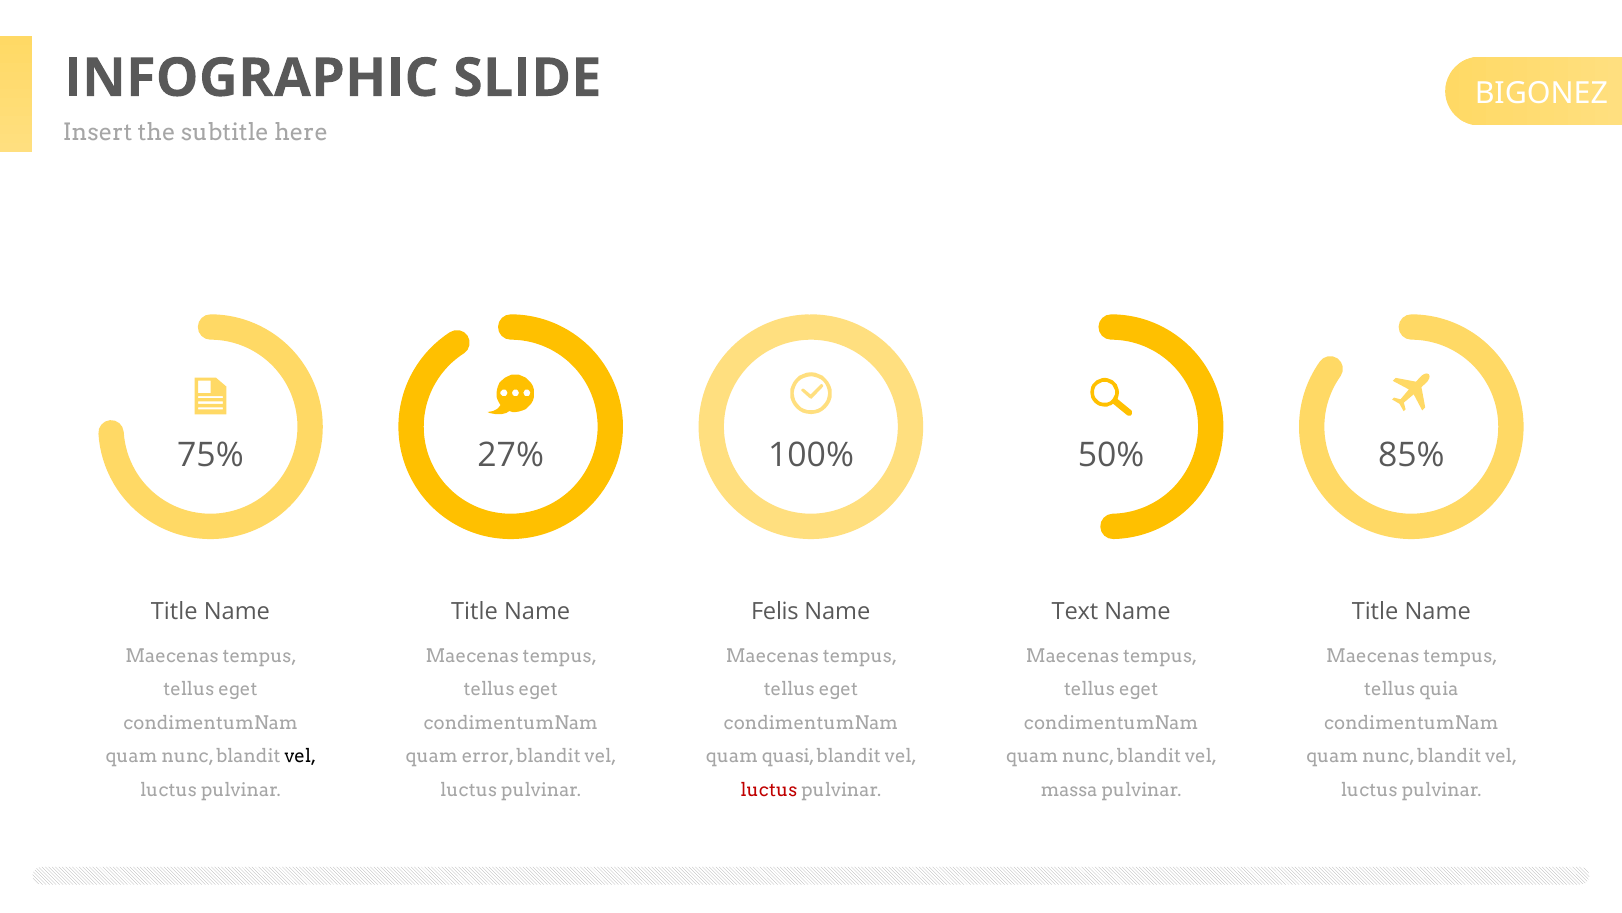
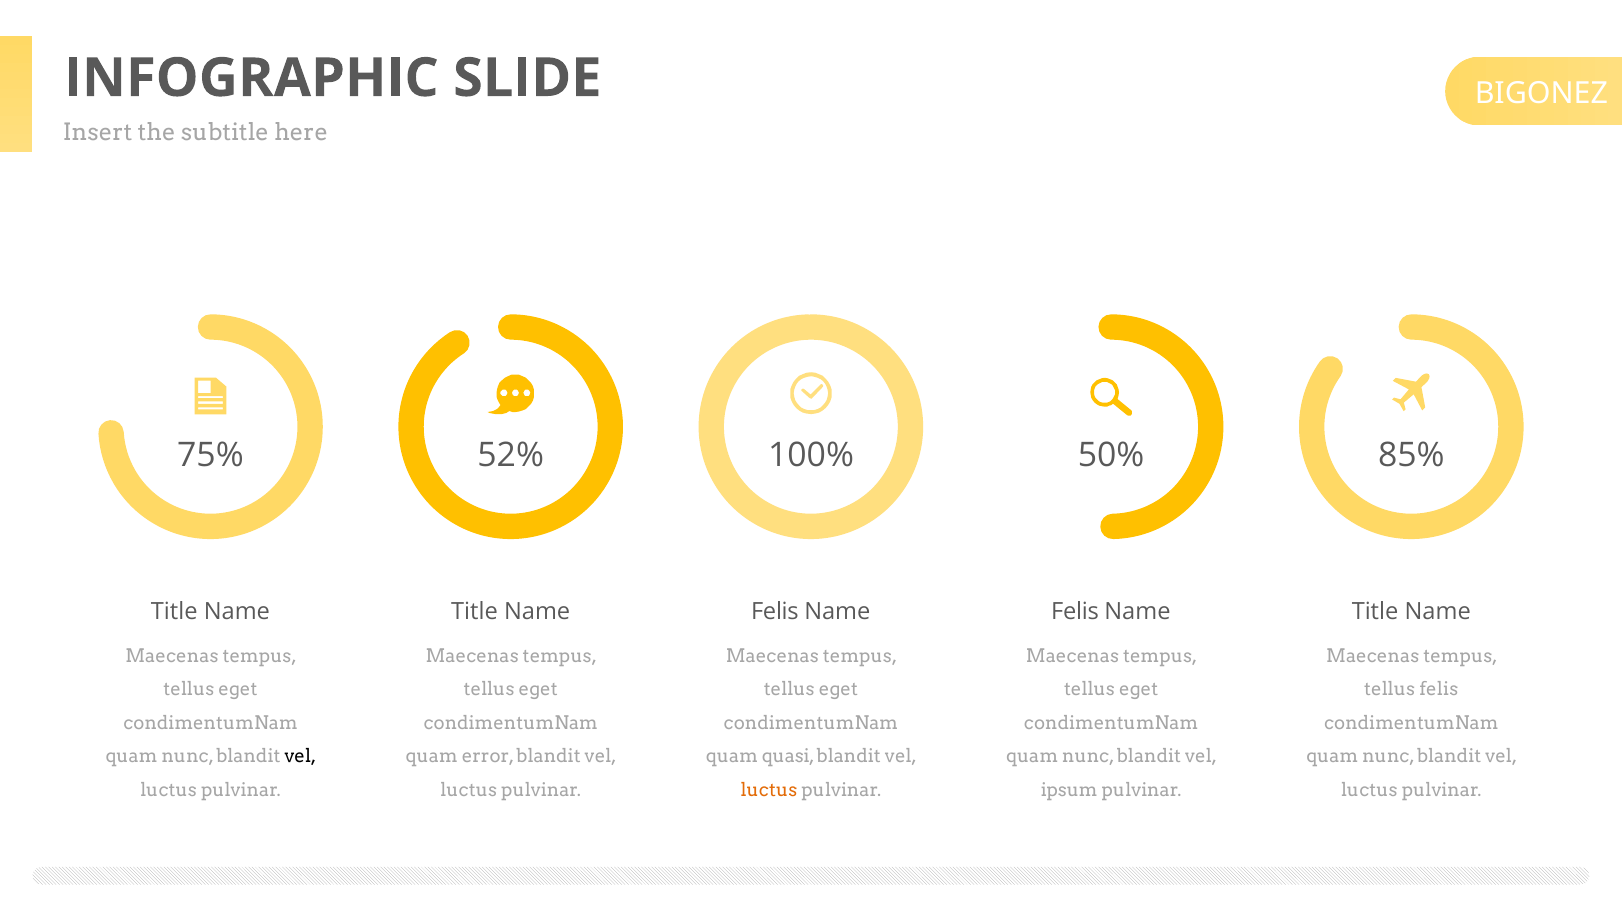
27%: 27% -> 52% (511, 455)
Text: Text -> Felis (1075, 611)
tellus quia: quia -> felis (1439, 689)
luctus colour: red -> orange (769, 789)
massa: massa -> ipsum (1069, 789)
